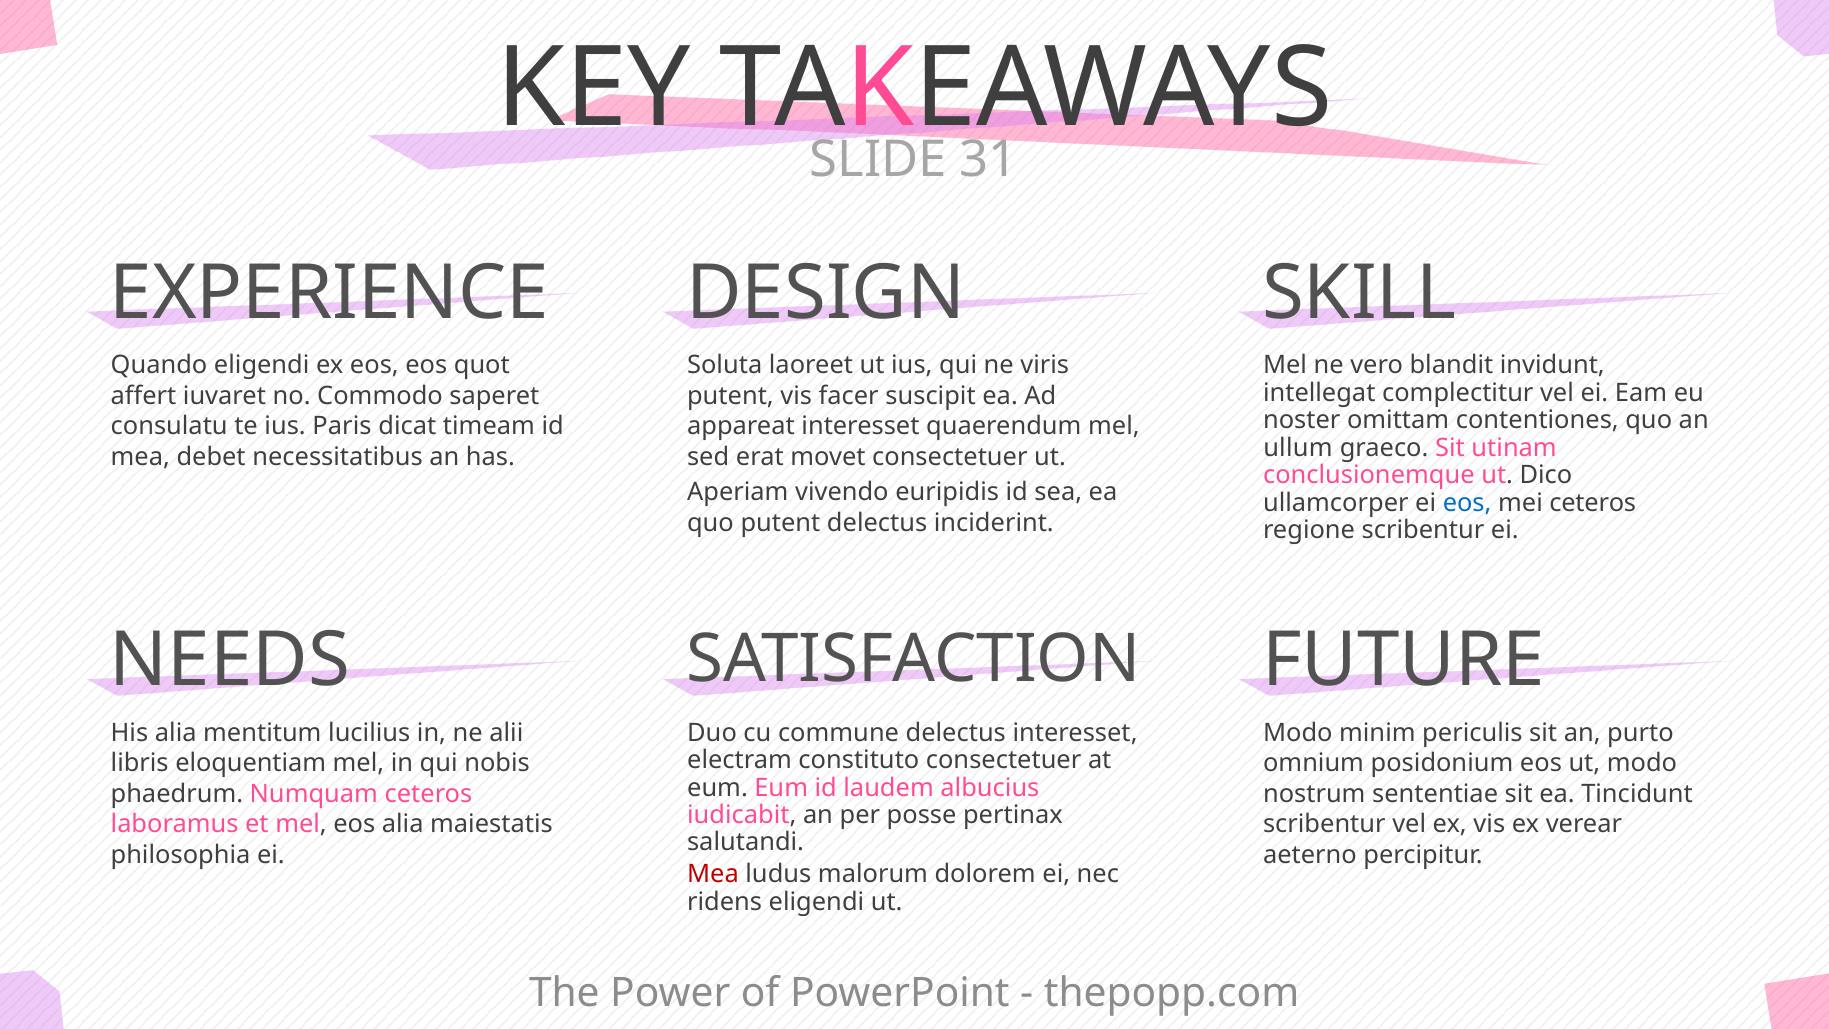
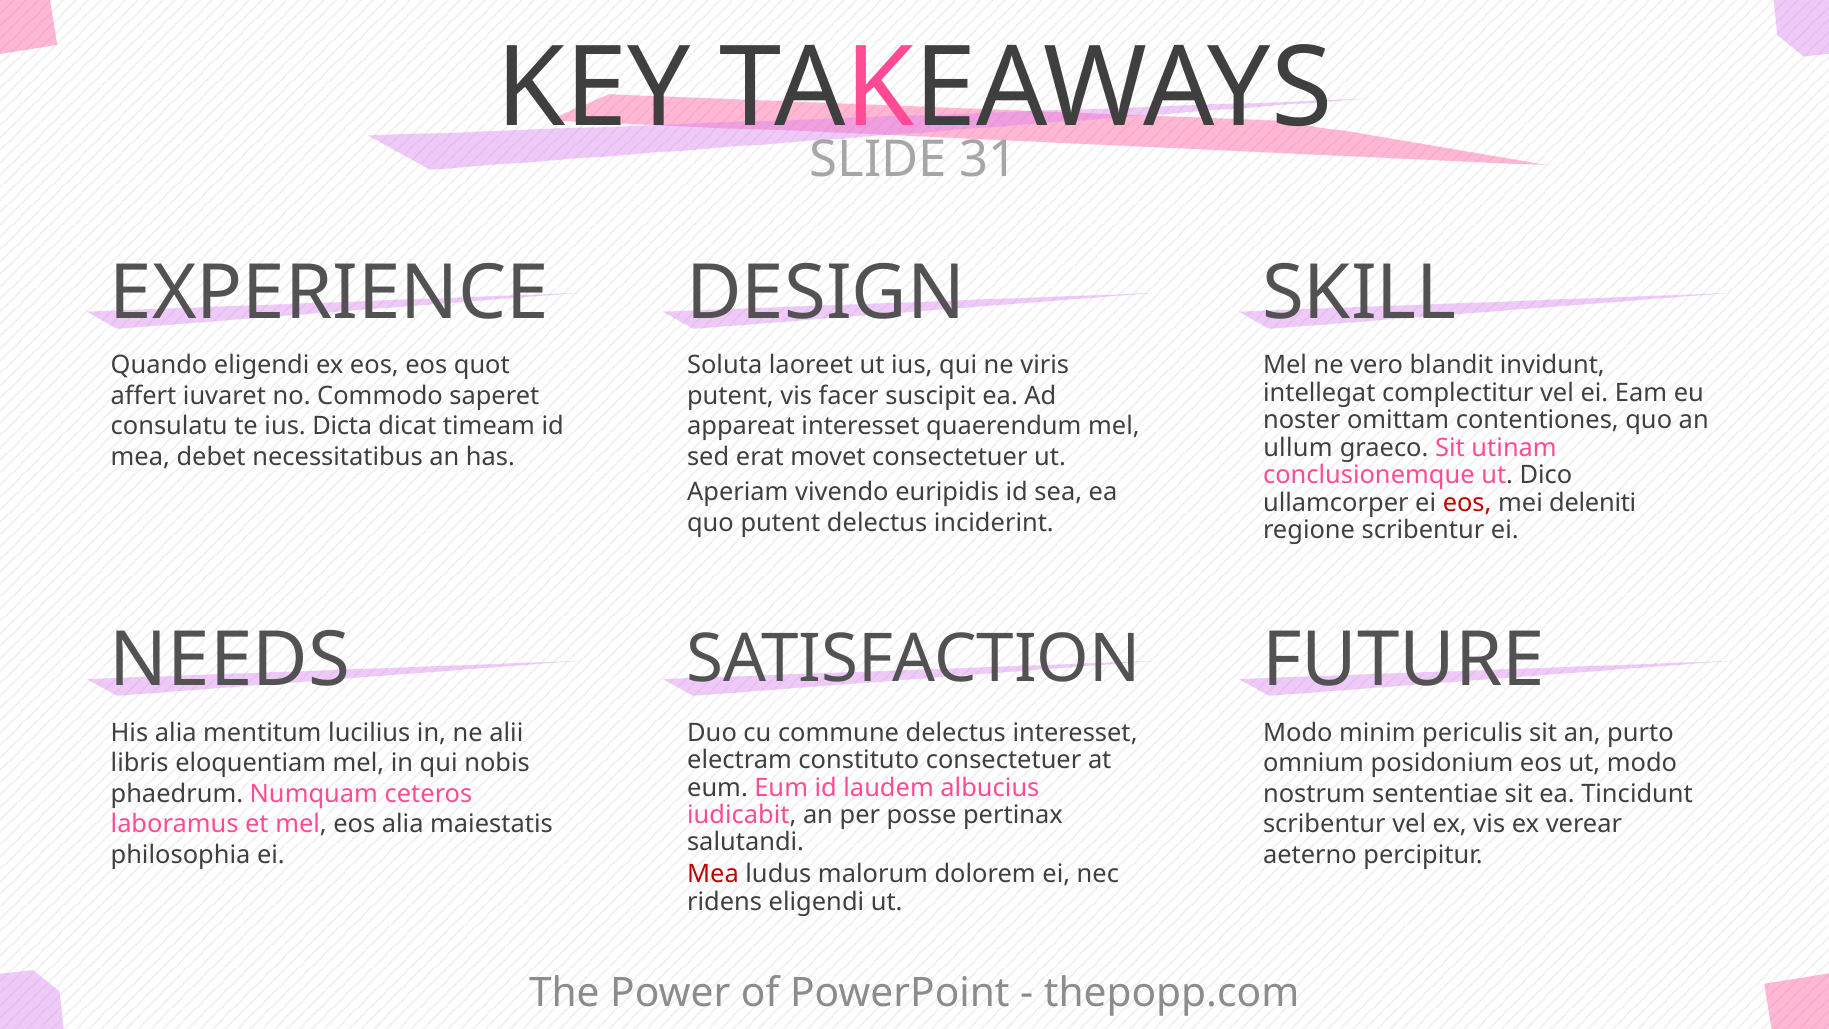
Paris: Paris -> Dicta (342, 426)
eos colour: blue -> red (1467, 503)
mei ceteros: ceteros -> deleniti (1593, 503)
